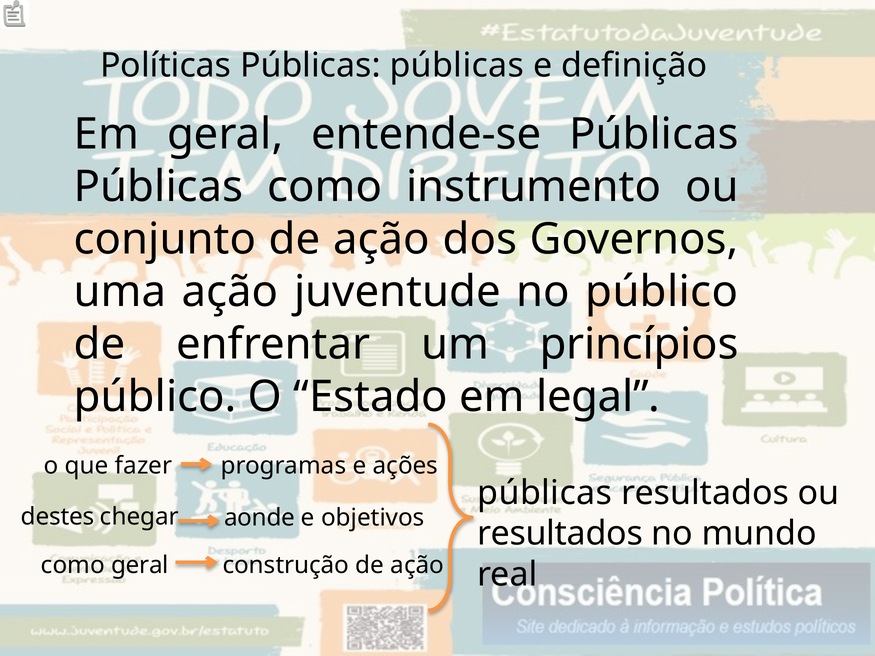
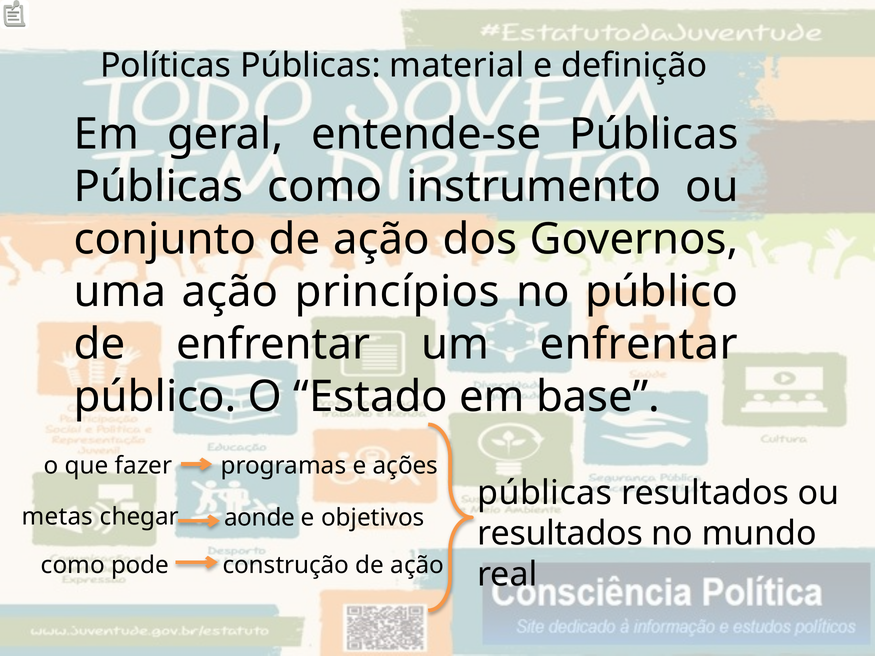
Políticas Públicas públicas: públicas -> material (457, 66)
juventude: juventude -> princípios (397, 292)
um princípios: princípios -> enfrentar (639, 344)
legal: legal -> base (598, 397)
destes: destes -> metas (57, 517)
como geral: geral -> pode (140, 565)
